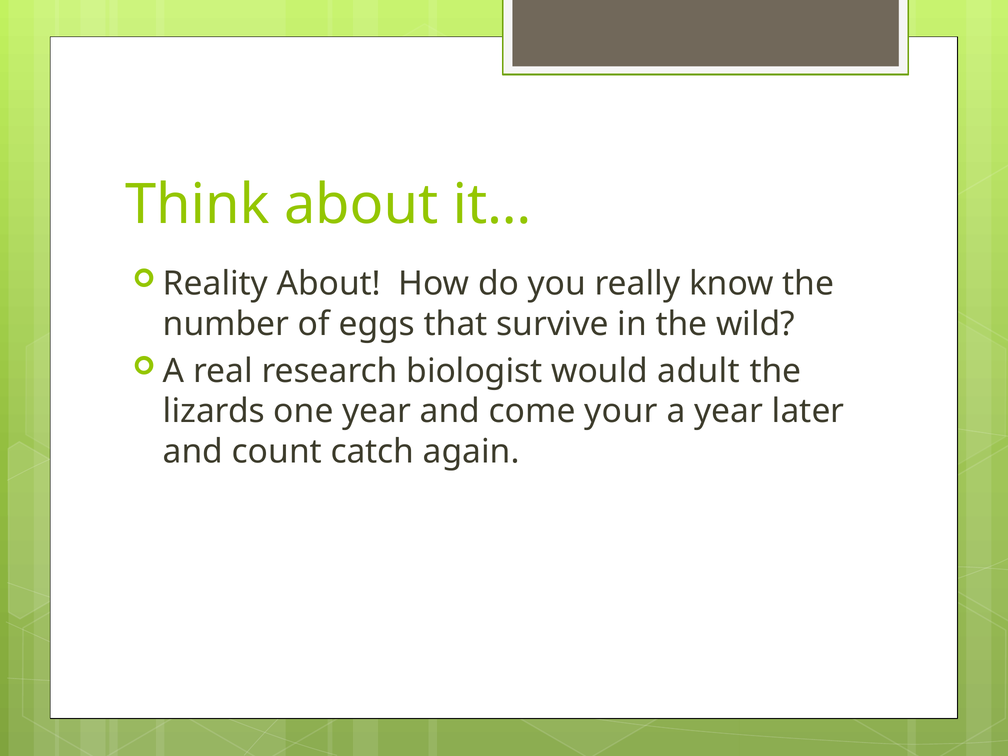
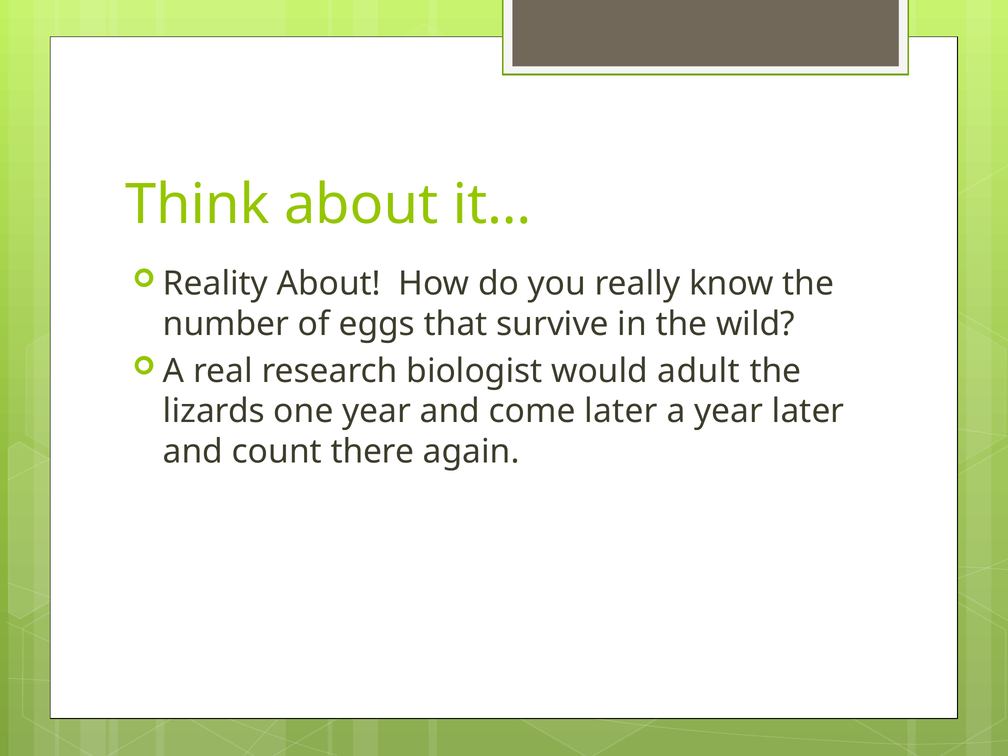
come your: your -> later (621, 411)
catch: catch -> there (373, 452)
